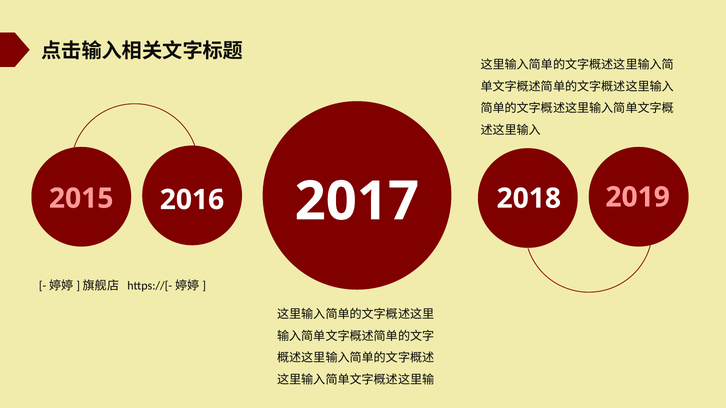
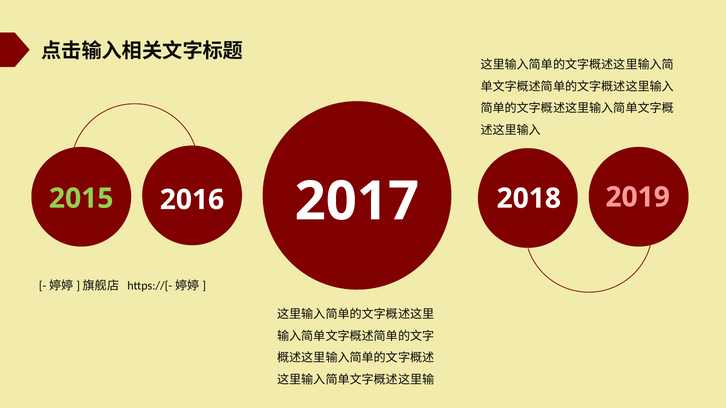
2015 colour: pink -> light green (81, 199)
